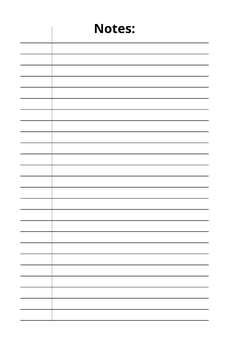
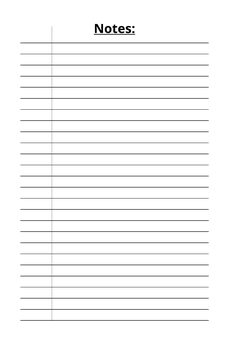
Notes underline: none -> present (114, 29)
